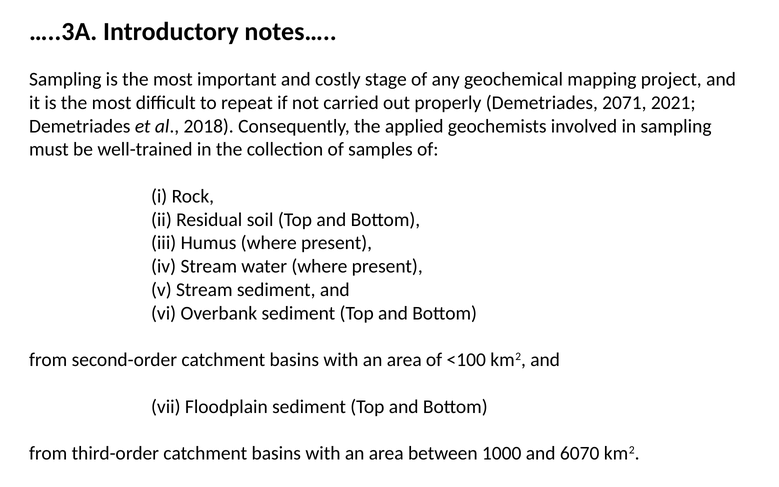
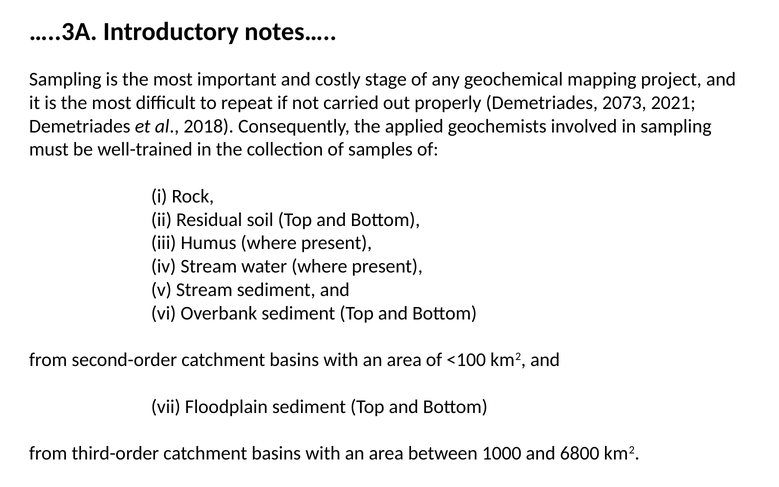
2071: 2071 -> 2073 (624, 103)
6070: 6070 -> 6800 (580, 453)
